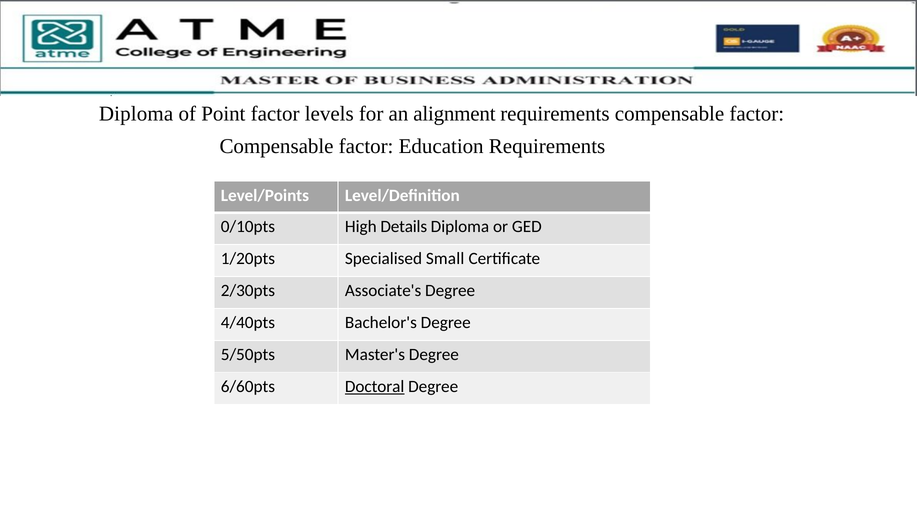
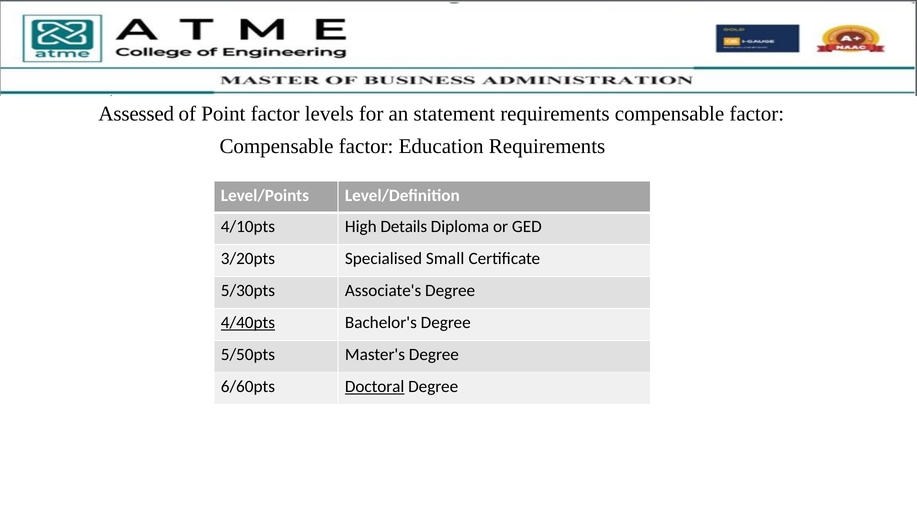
Diploma: Diploma -> Assessed (136, 114)
alignment: alignment -> statement (454, 114)
0/10pts: 0/10pts -> 4/10pts (248, 227)
1/20pts: 1/20pts -> 3/20pts (248, 259)
2/30pts: 2/30pts -> 5/30pts (248, 291)
4/40pts underline: none -> present (248, 322)
